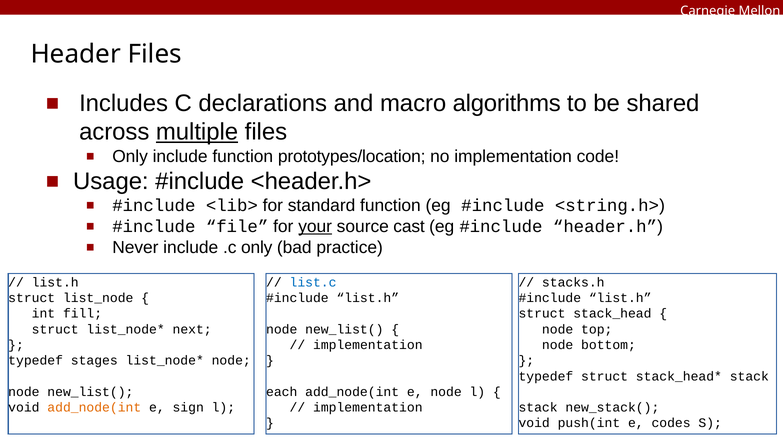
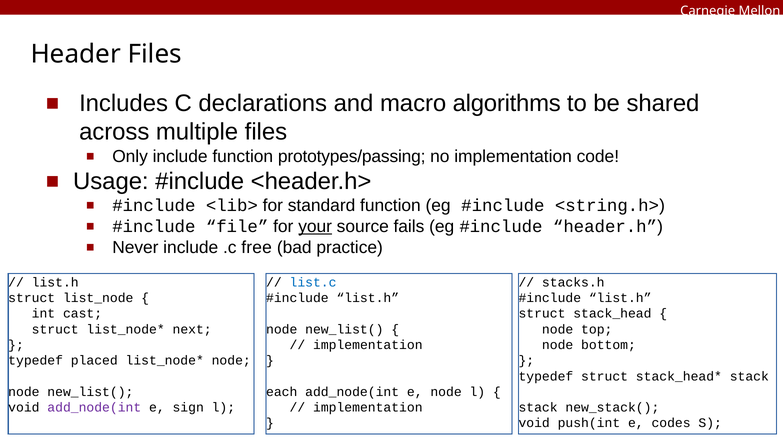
multiple underline: present -> none (197, 132)
prototypes/location: prototypes/location -> prototypes/passing (352, 156)
cast: cast -> fails (409, 227)
.c only: only -> free (257, 248)
fill: fill -> cast (83, 314)
stages: stages -> placed (94, 361)
add_node(int colour: orange -> purple (94, 408)
